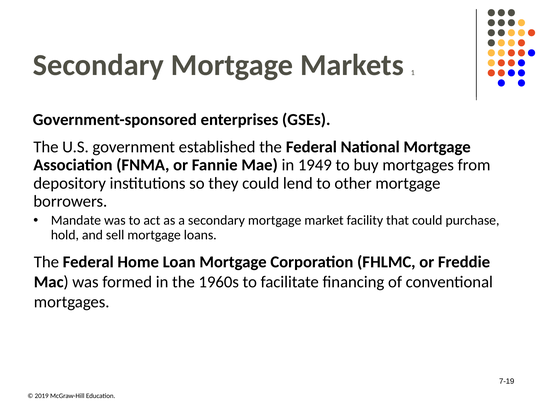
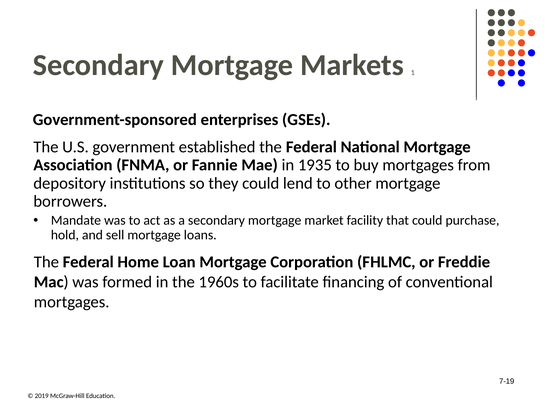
1949: 1949 -> 1935 (315, 165)
